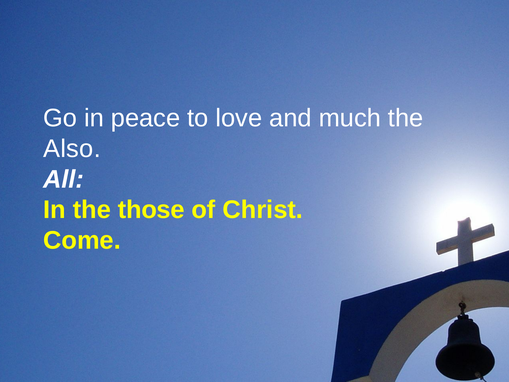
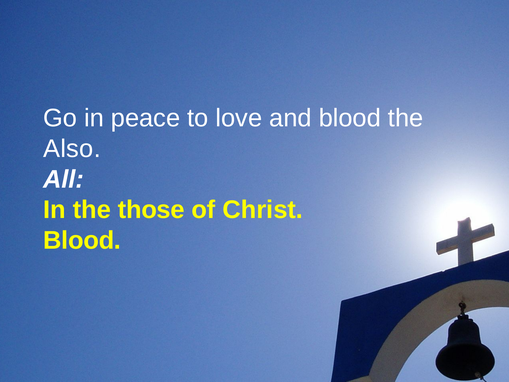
and much: much -> blood (350, 118)
Come: Come -> Blood (82, 240)
